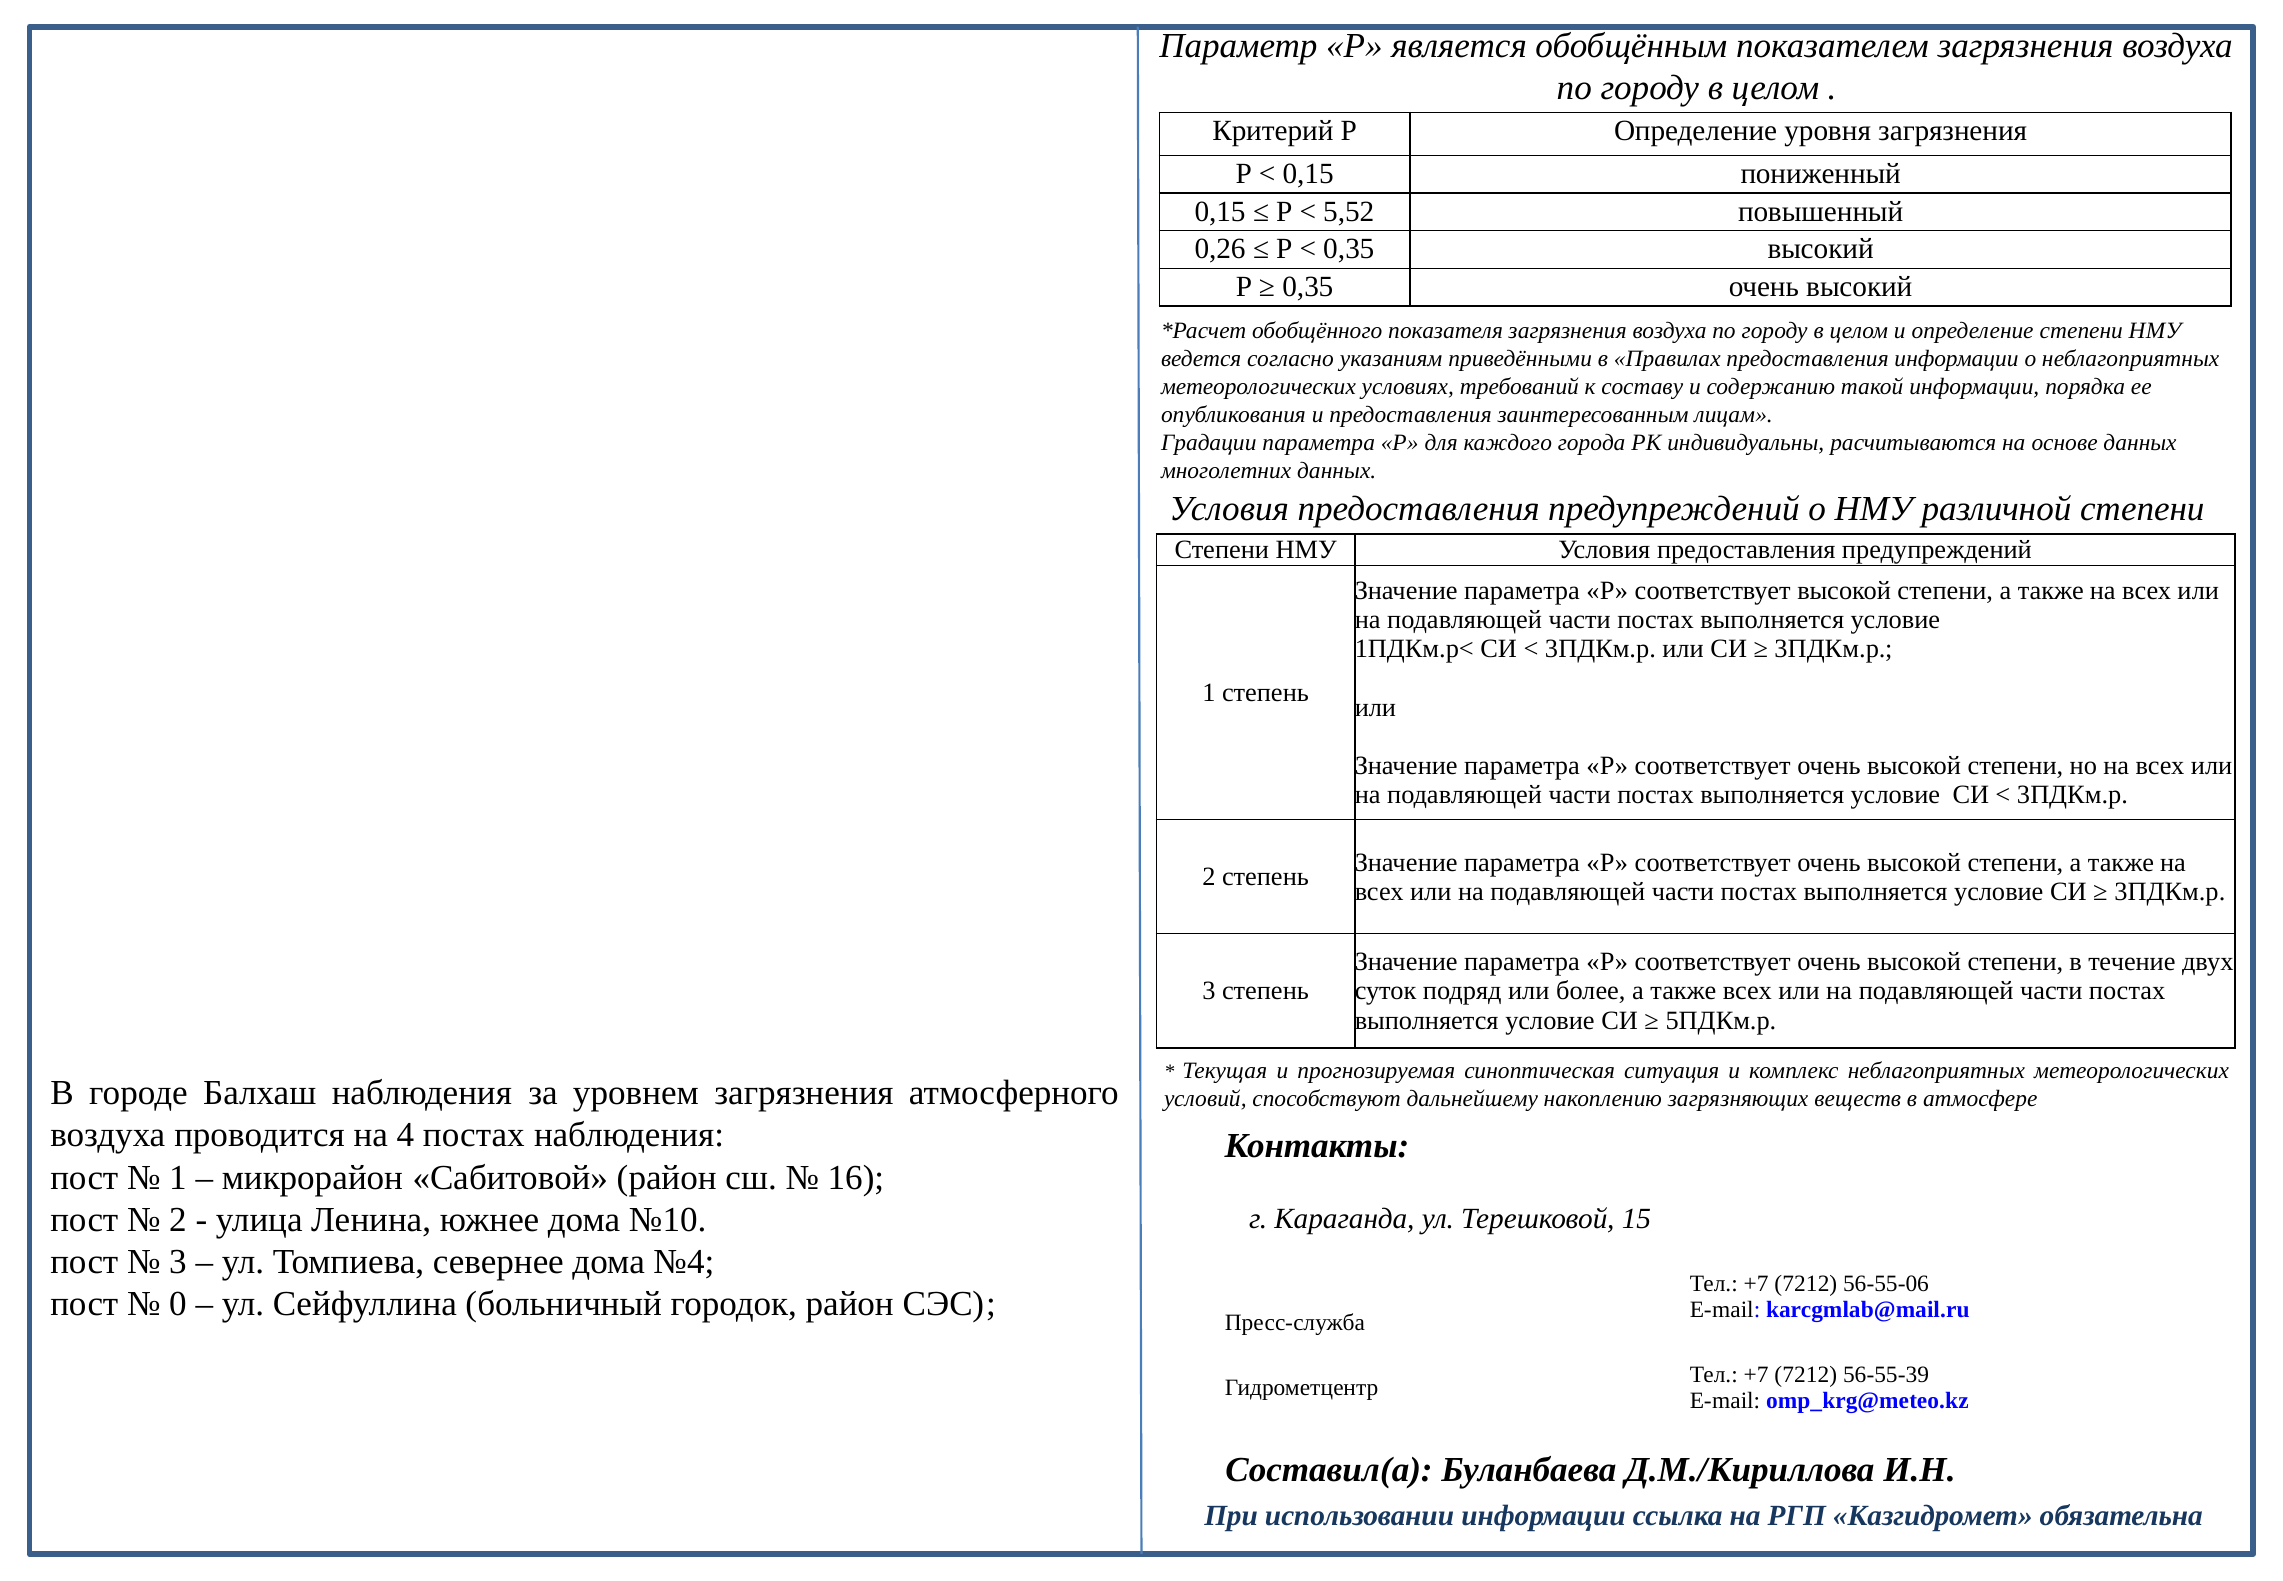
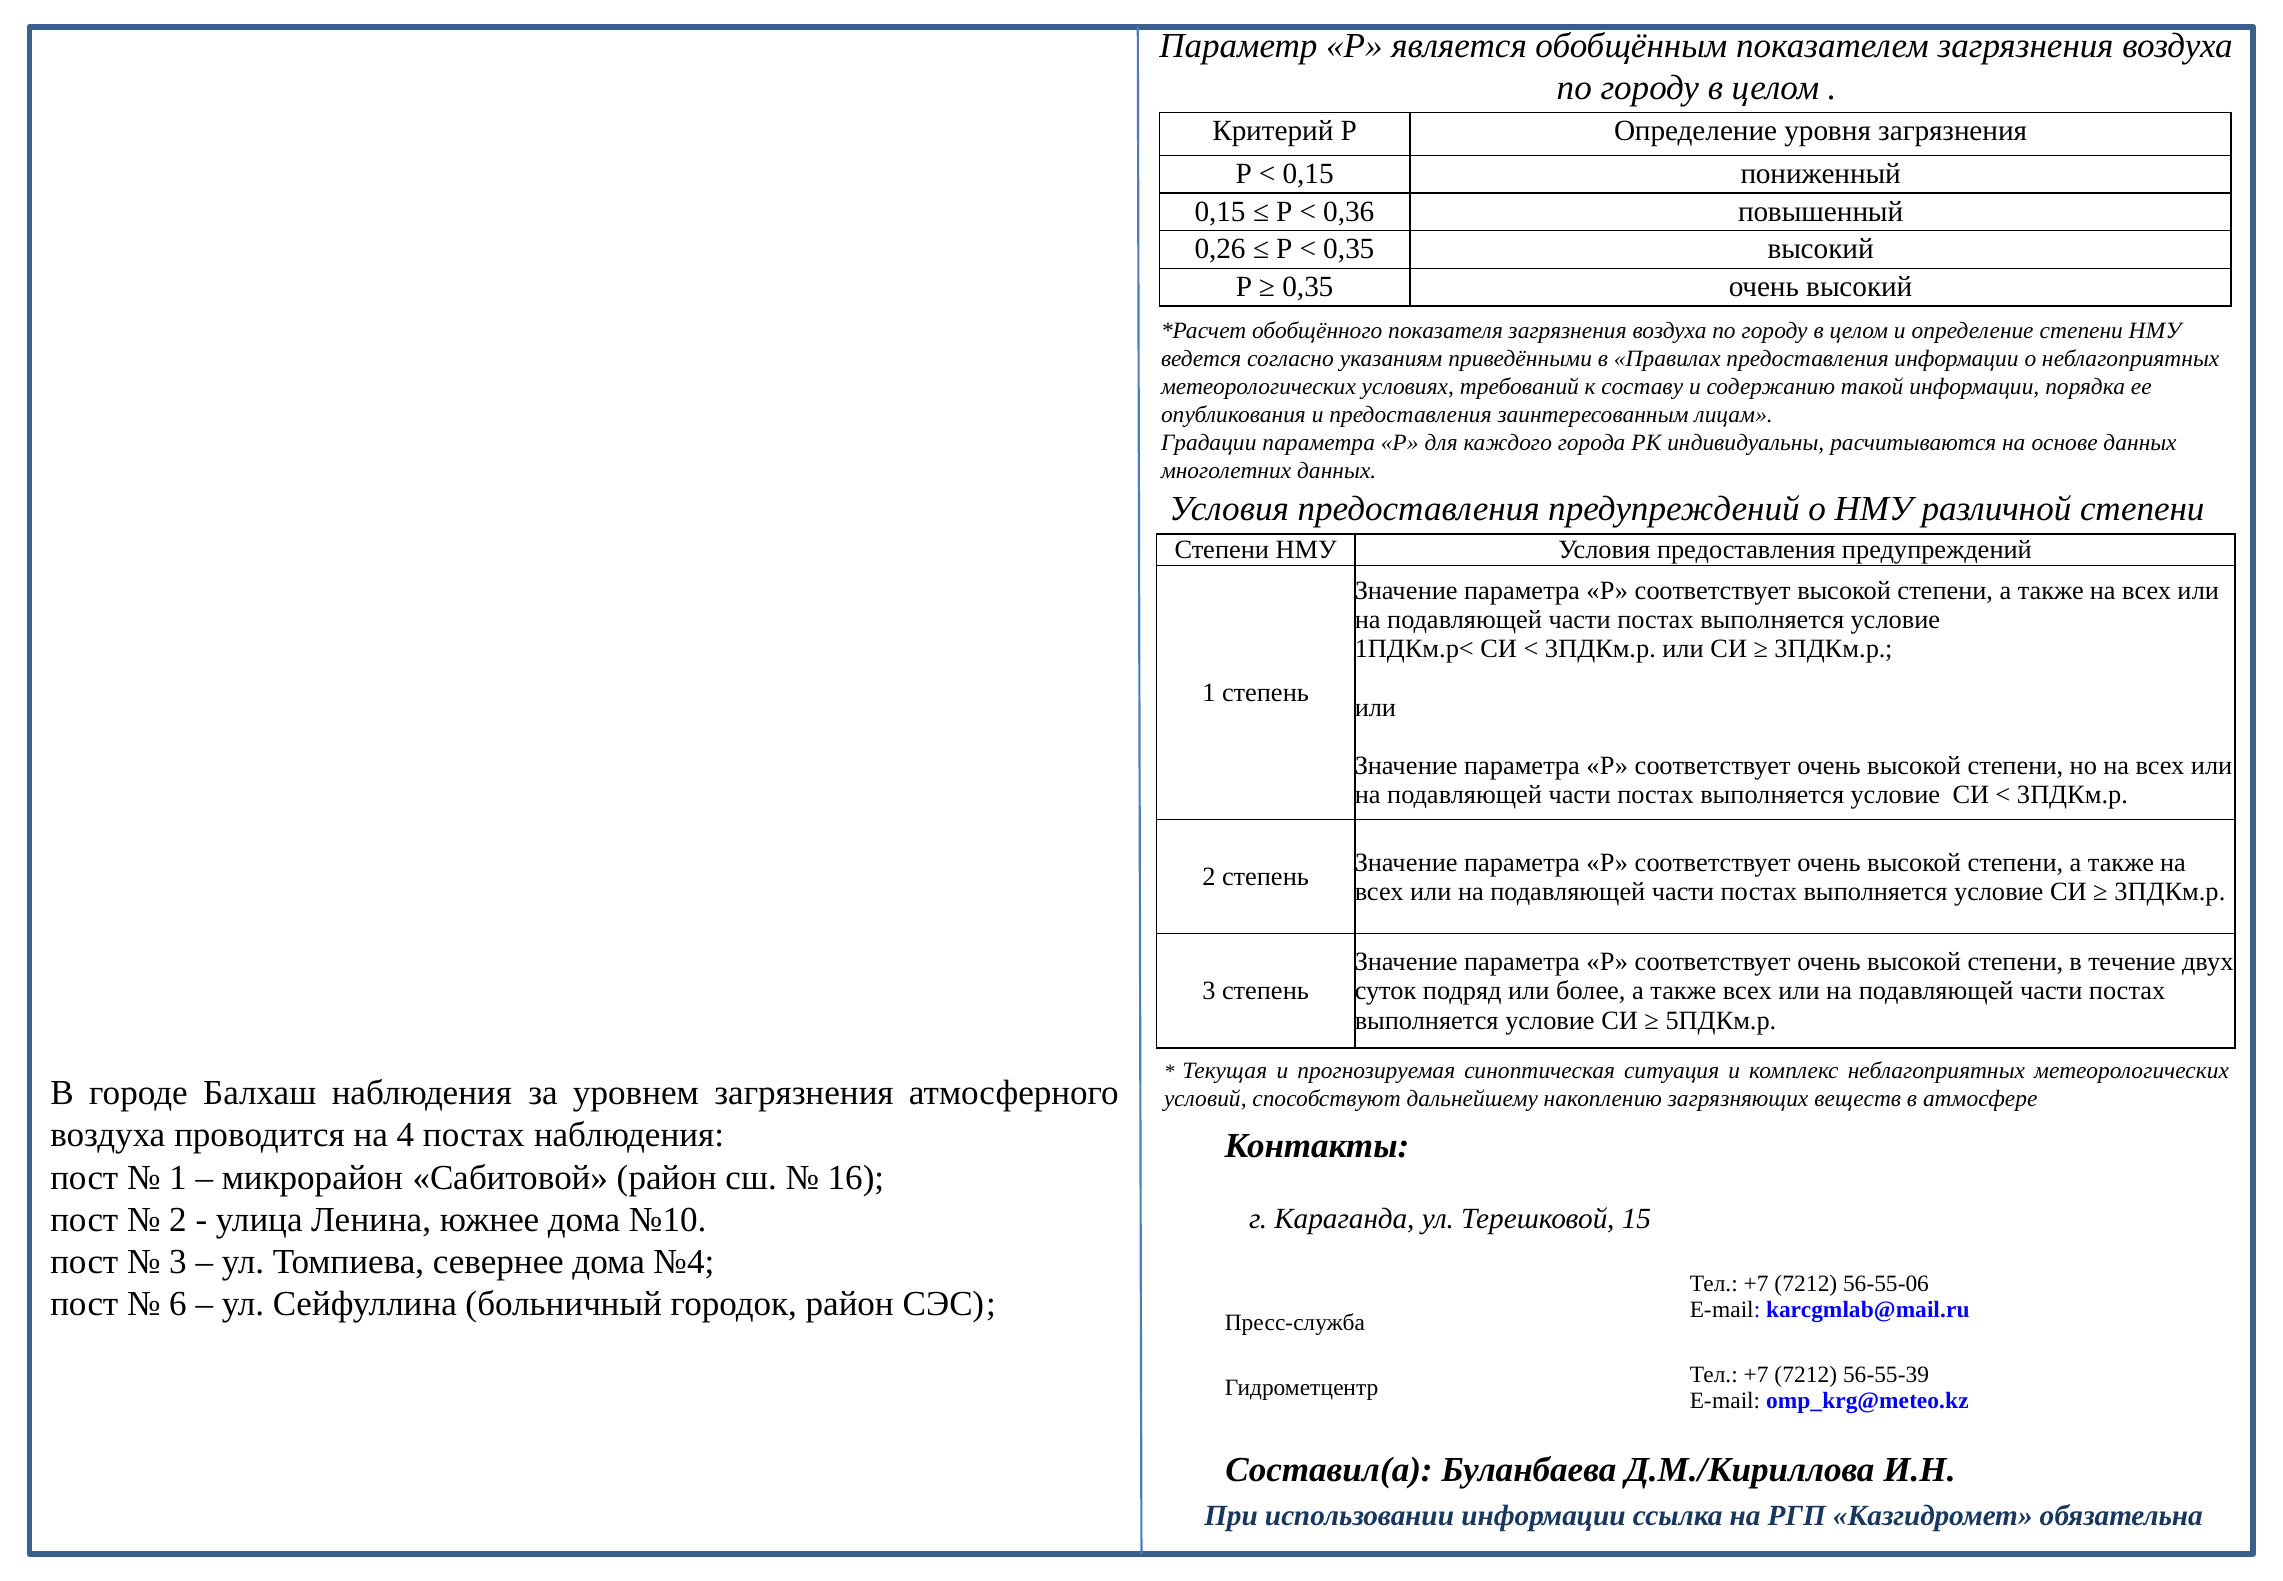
5,52: 5,52 -> 0,36 (1349, 212)
0: 0 -> 6 (178, 1304)
